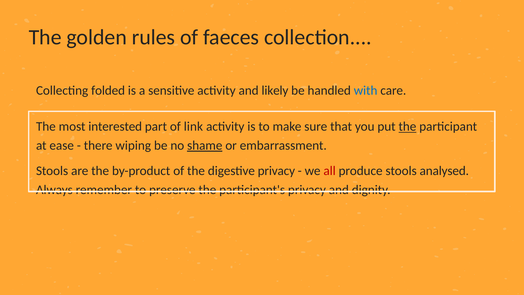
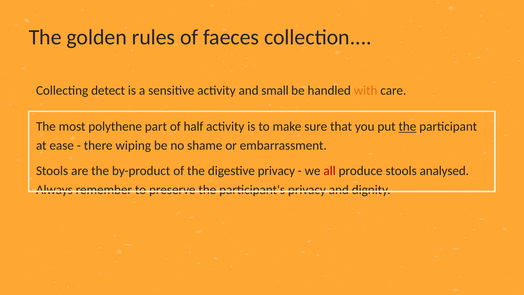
folded: folded -> detect (108, 90)
likely: likely -> small (275, 90)
with colour: blue -> orange (366, 90)
interested: interested -> polythene (115, 126)
link: link -> half (193, 126)
shame underline: present -> none (205, 145)
